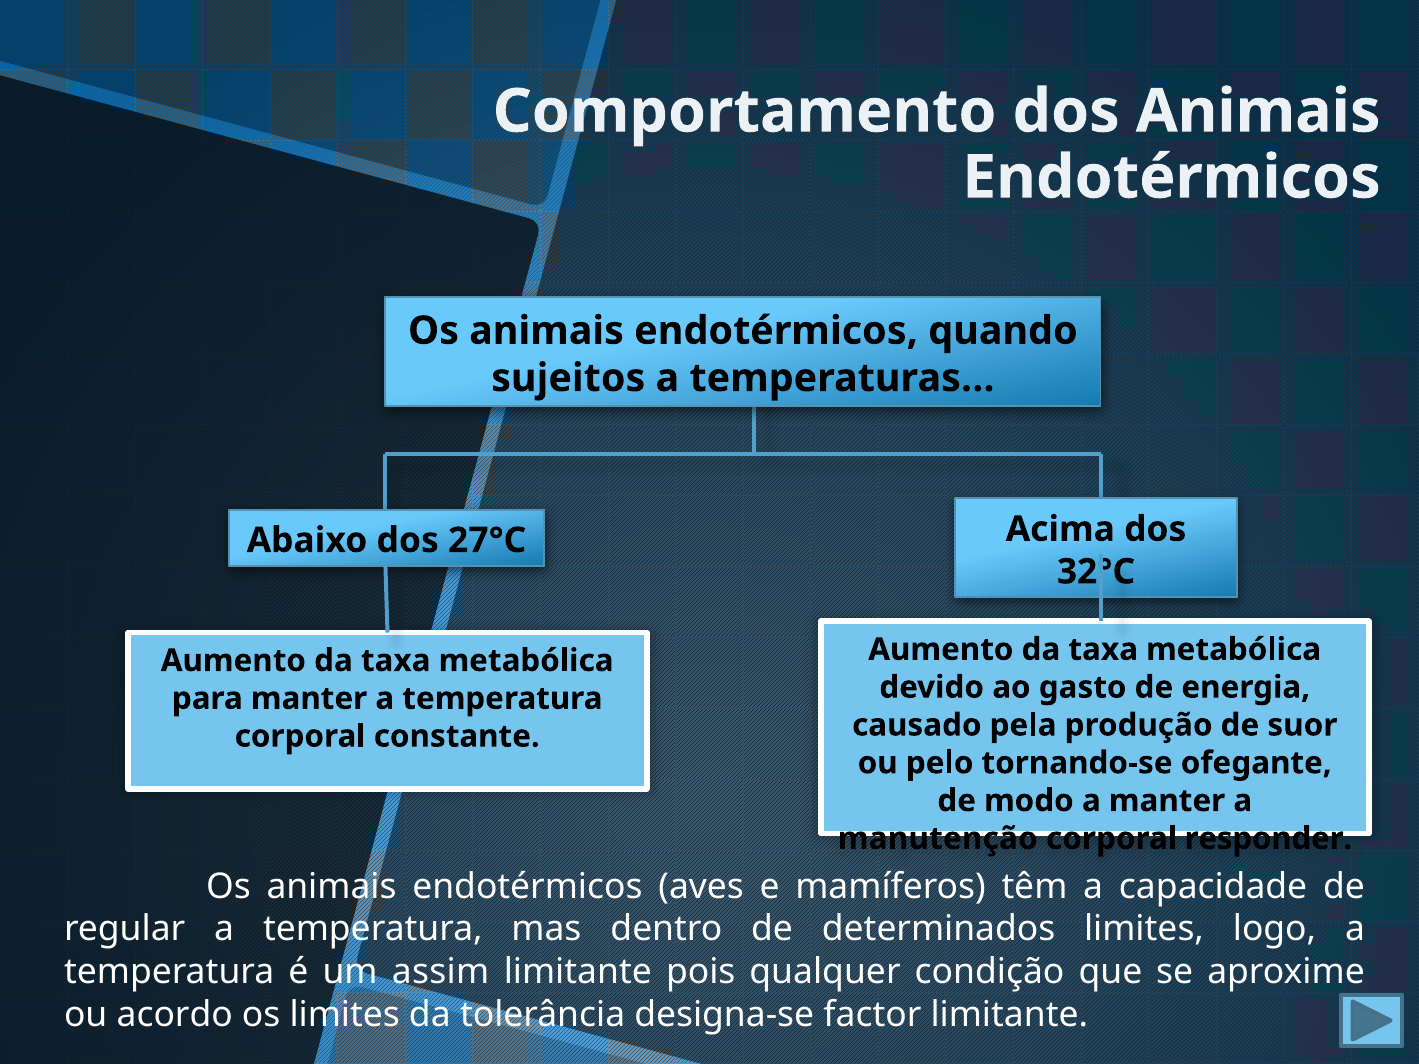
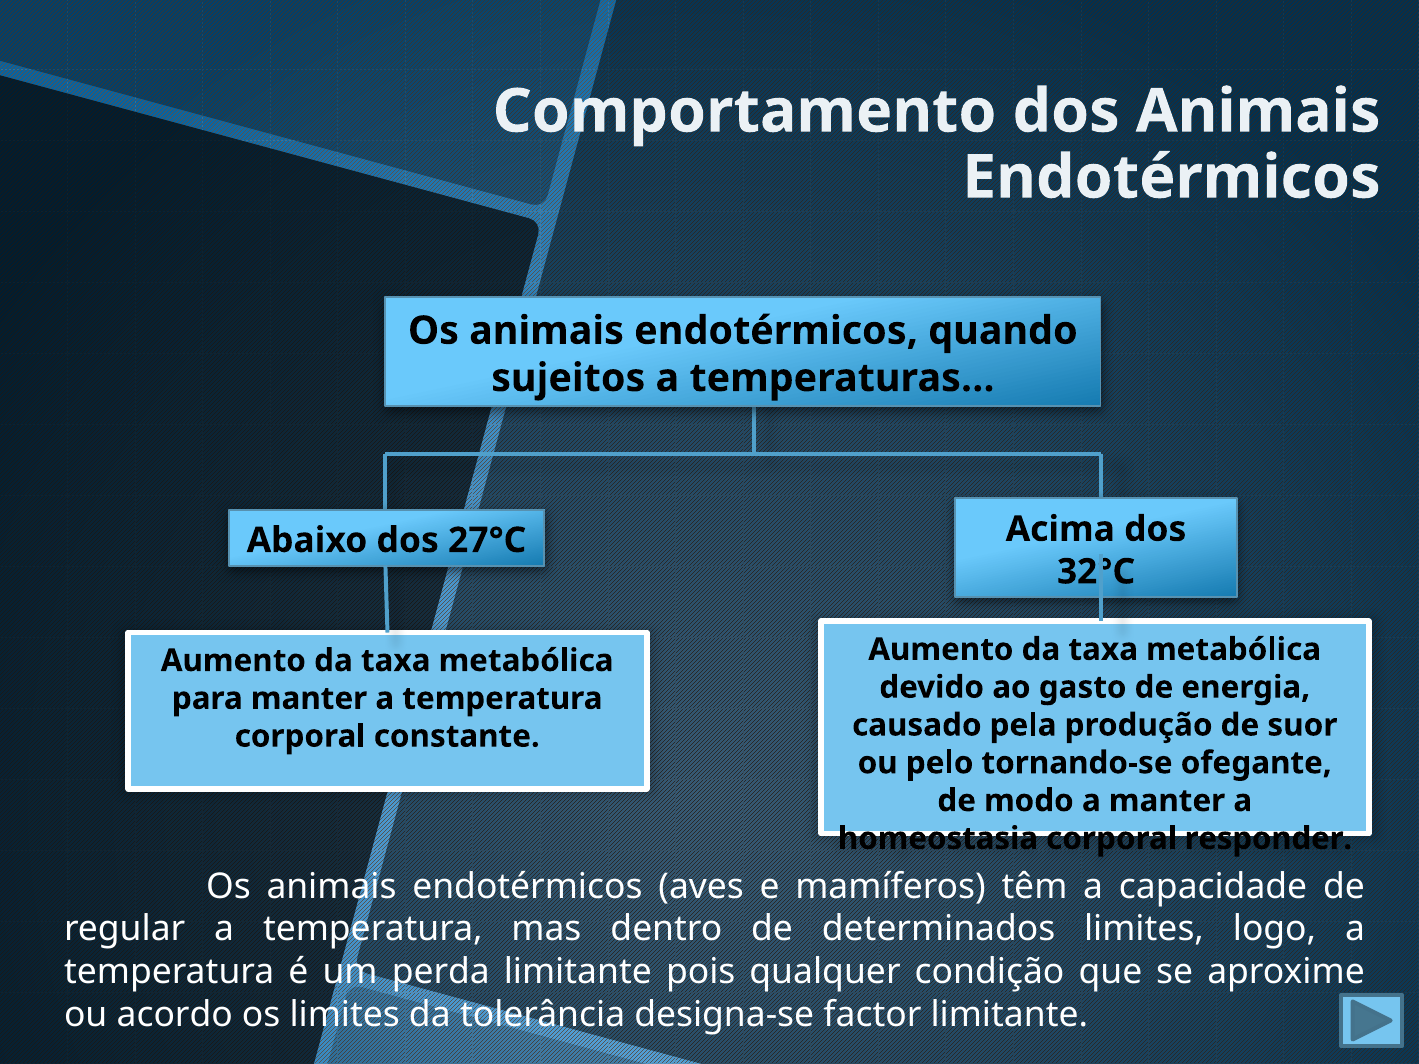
manutenção: manutenção -> homeostasia (938, 839)
assim: assim -> perda (441, 972)
